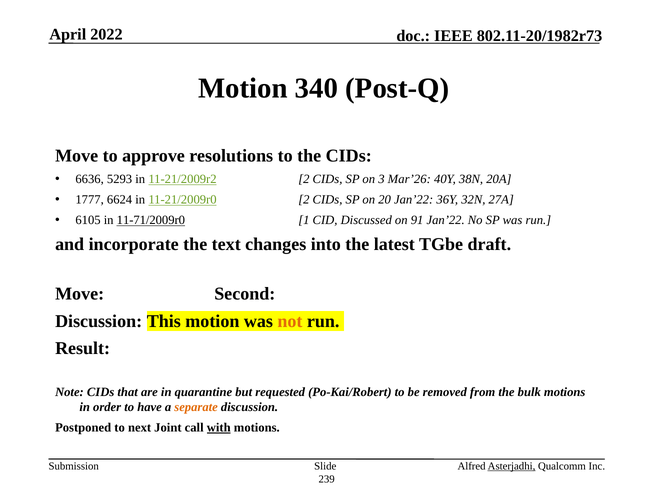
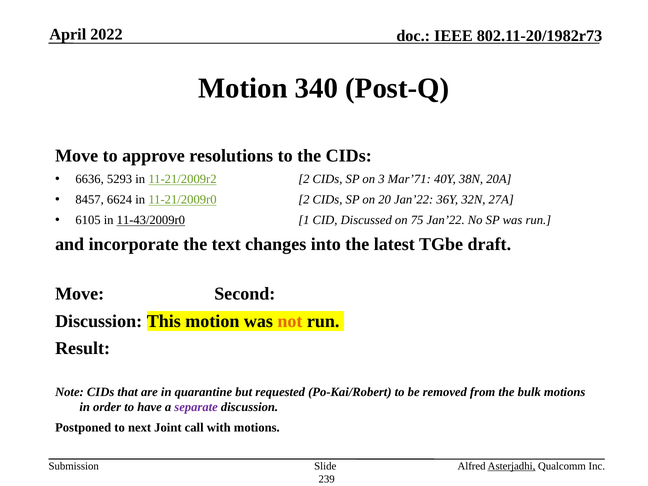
Mar’26: Mar’26 -> Mar’71 (409, 179)
1777: 1777 -> 8457 (90, 200)
11-71/2009r0: 11-71/2009r0 -> 11-43/2009r0 (151, 220)
91: 91 -> 75 (417, 220)
separate colour: orange -> purple (196, 407)
with underline: present -> none (219, 428)
